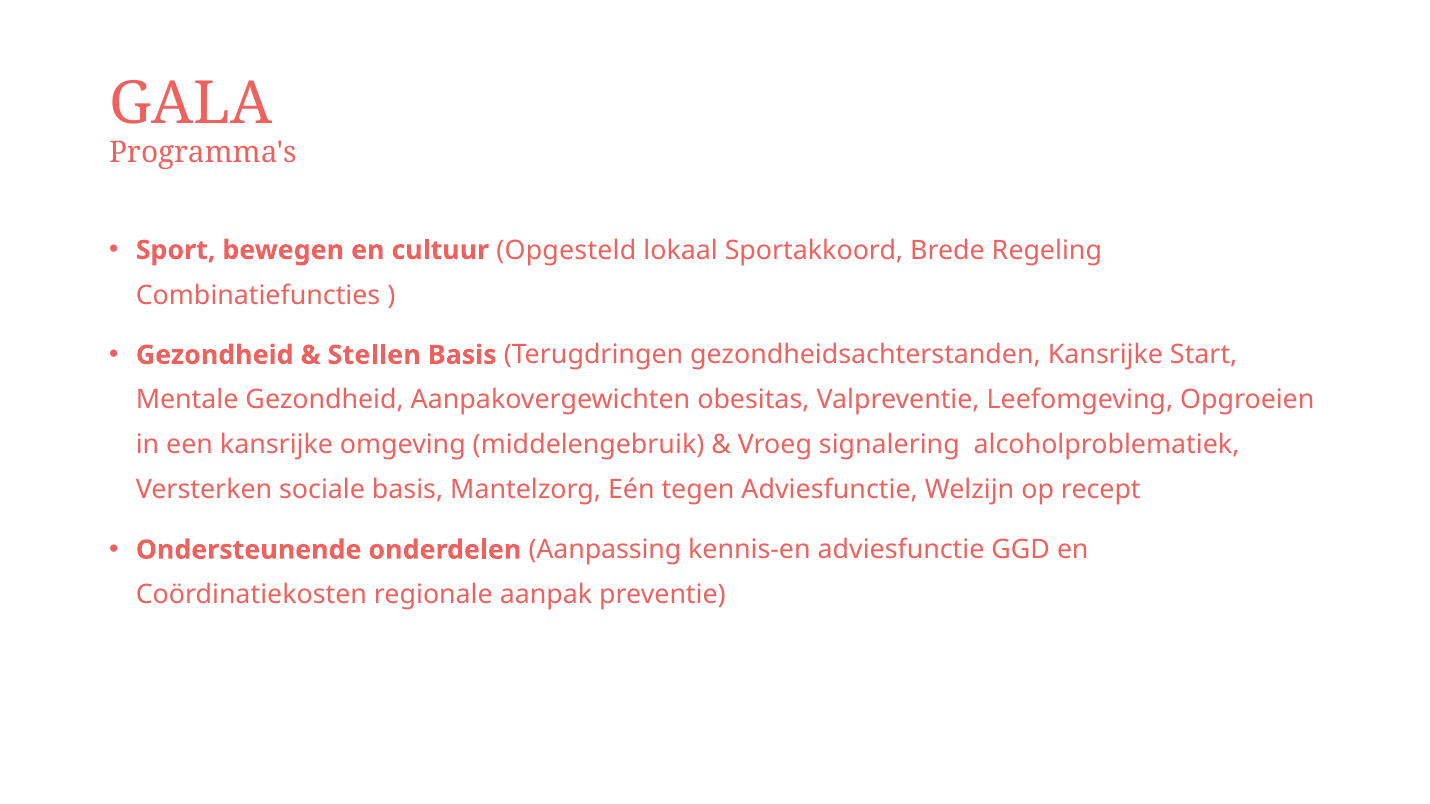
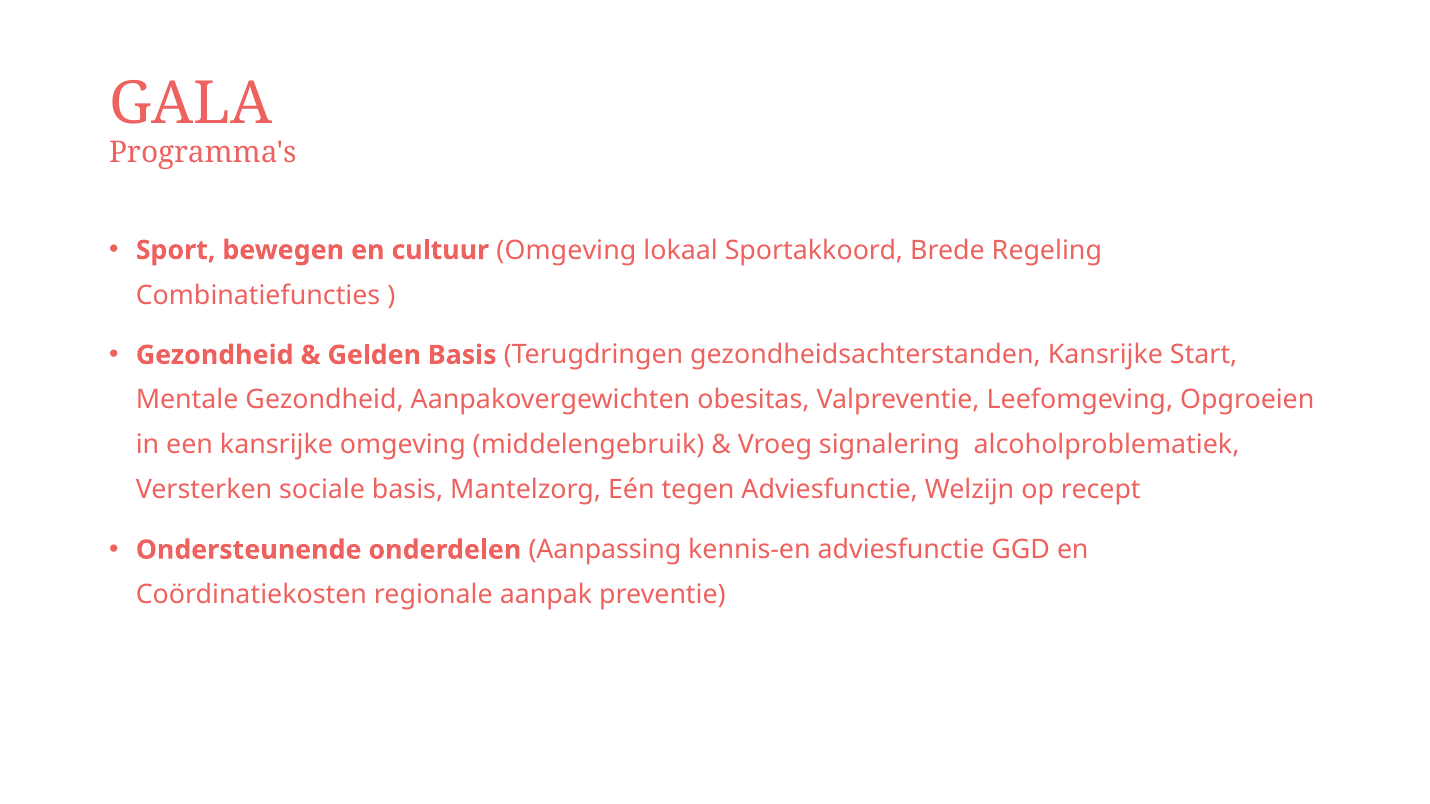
cultuur Opgesteld: Opgesteld -> Omgeving (566, 250)
Stellen: Stellen -> Gelden (374, 355)
